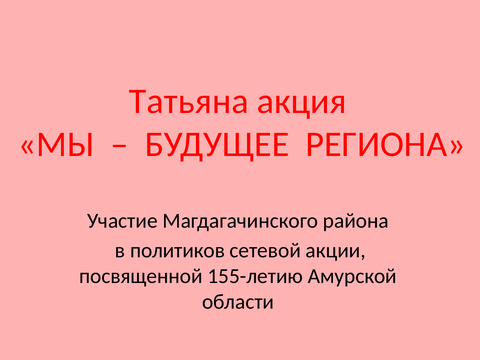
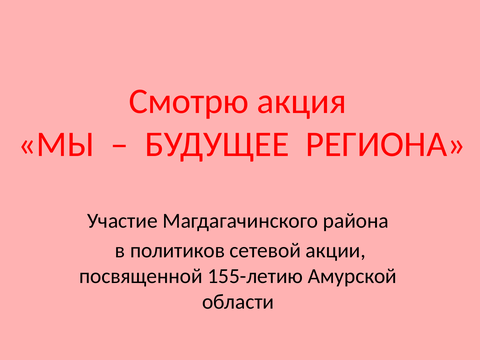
Татьяна: Татьяна -> Смотрю (189, 101)
